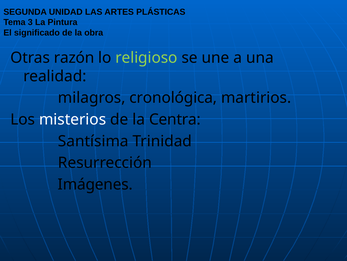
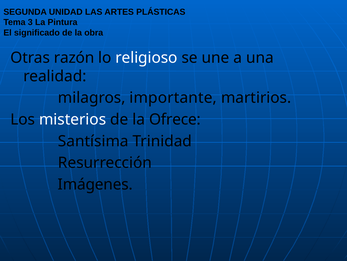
religioso colour: light green -> white (146, 57)
cronológica: cronológica -> importante (173, 98)
Centra: Centra -> Ofrece (175, 119)
